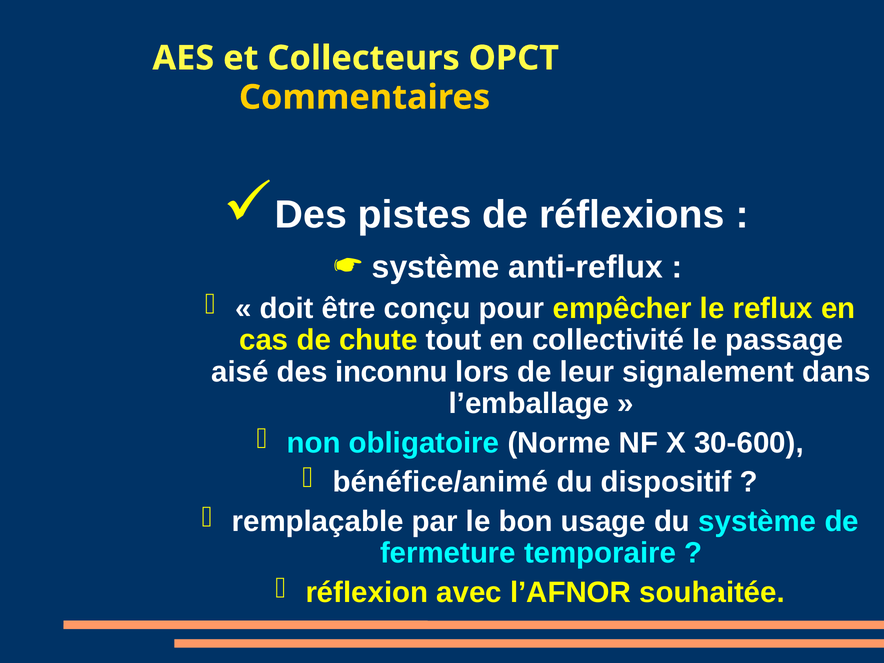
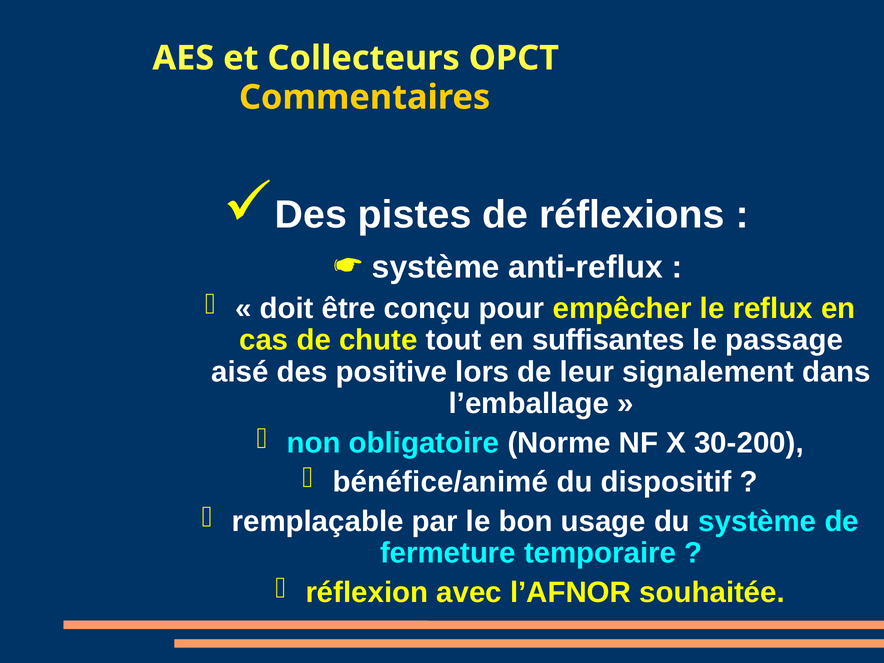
collectivité: collectivité -> suffisantes (608, 340)
inconnu: inconnu -> positive (391, 372)
30-600: 30-600 -> 30-200 (749, 443)
